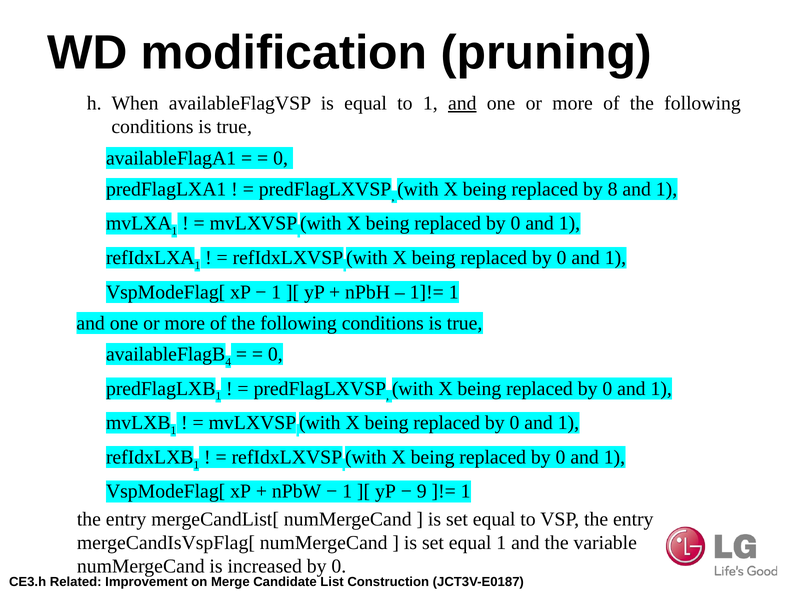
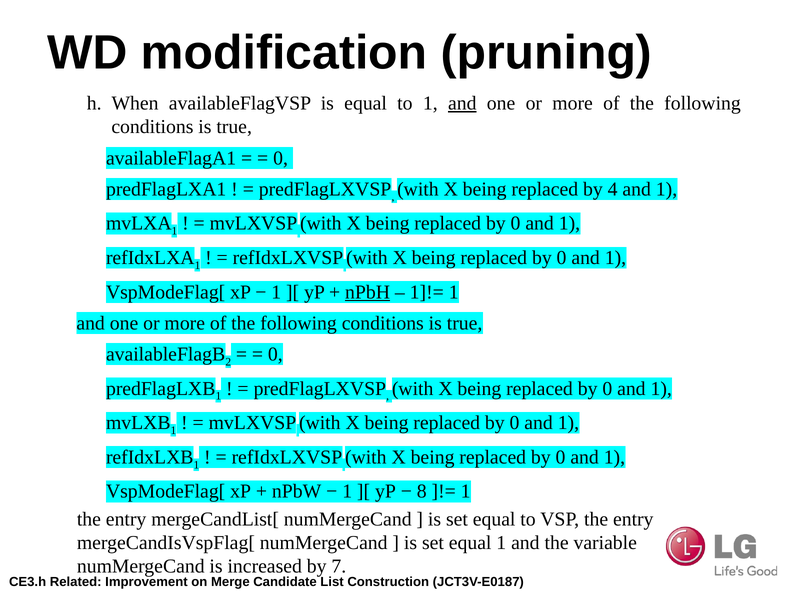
8: 8 -> 4 (613, 189)
nPbH underline: none -> present (368, 292)
4: 4 -> 2 (228, 362)
9: 9 -> 8 (422, 492)
increased by 0: 0 -> 7 (339, 567)
